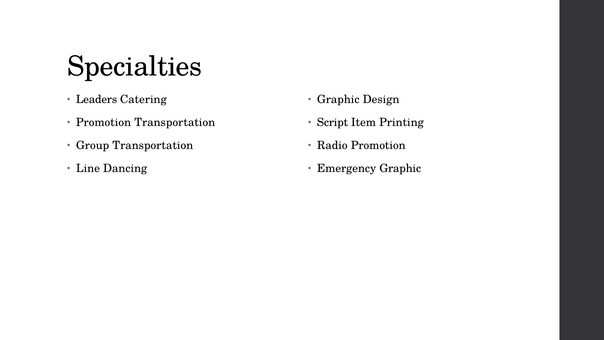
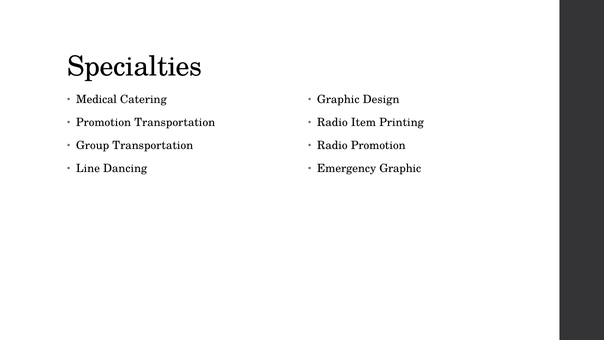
Leaders: Leaders -> Medical (97, 99)
Script: Script -> Radio (332, 122)
